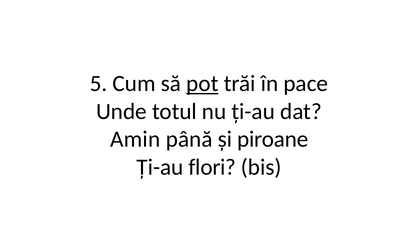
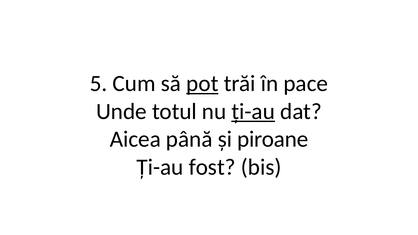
ți-au underline: none -> present (253, 112)
Amin: Amin -> Aicea (135, 139)
flori: flori -> fost (212, 167)
